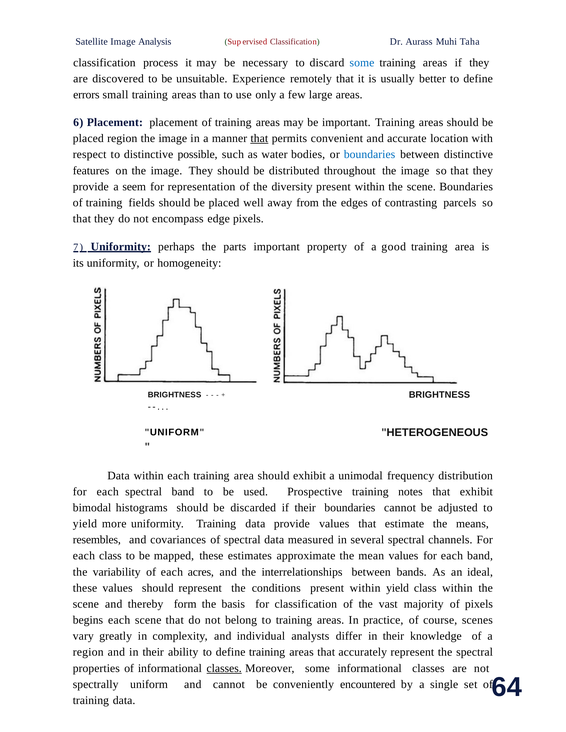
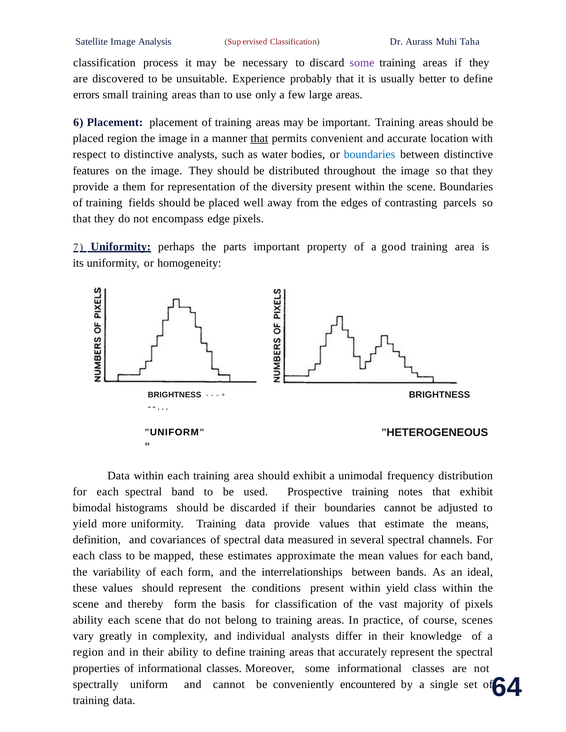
some colour: blue -> purple (362, 63)
remotely: remotely -> probably (311, 79)
distinctive possible: possible -> analysts (198, 155)
seem: seem -> them (134, 187)
resembles: resembles -> definition (97, 540)
each acres: acres -> form (201, 572)
begins: begins -> ability (88, 620)
classes underline: present -> none (224, 669)
